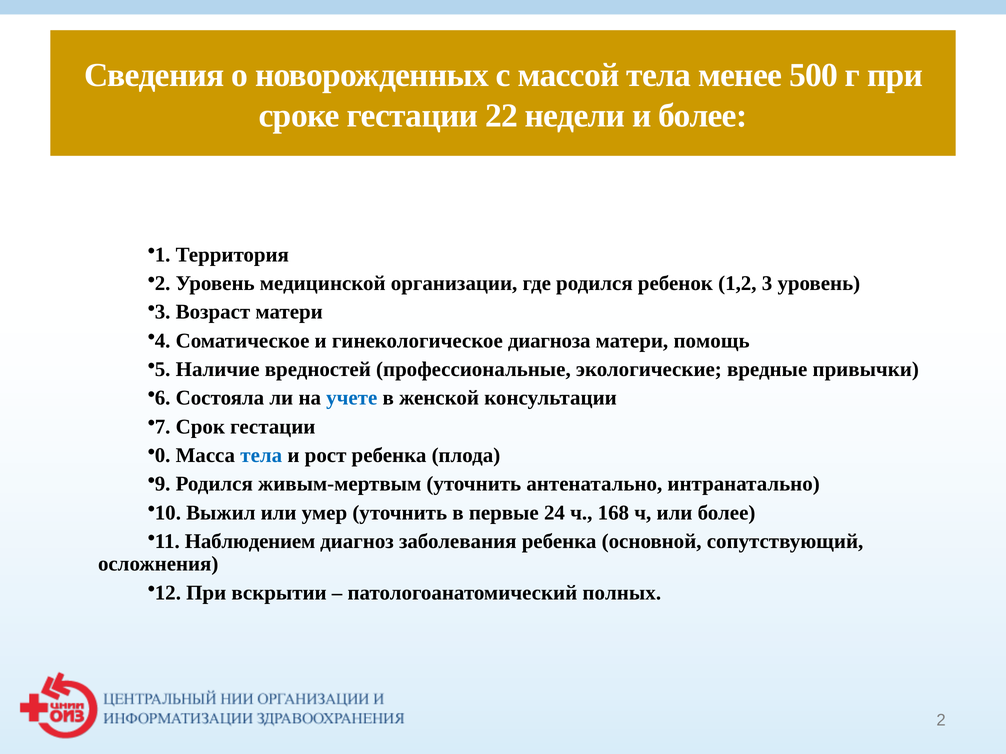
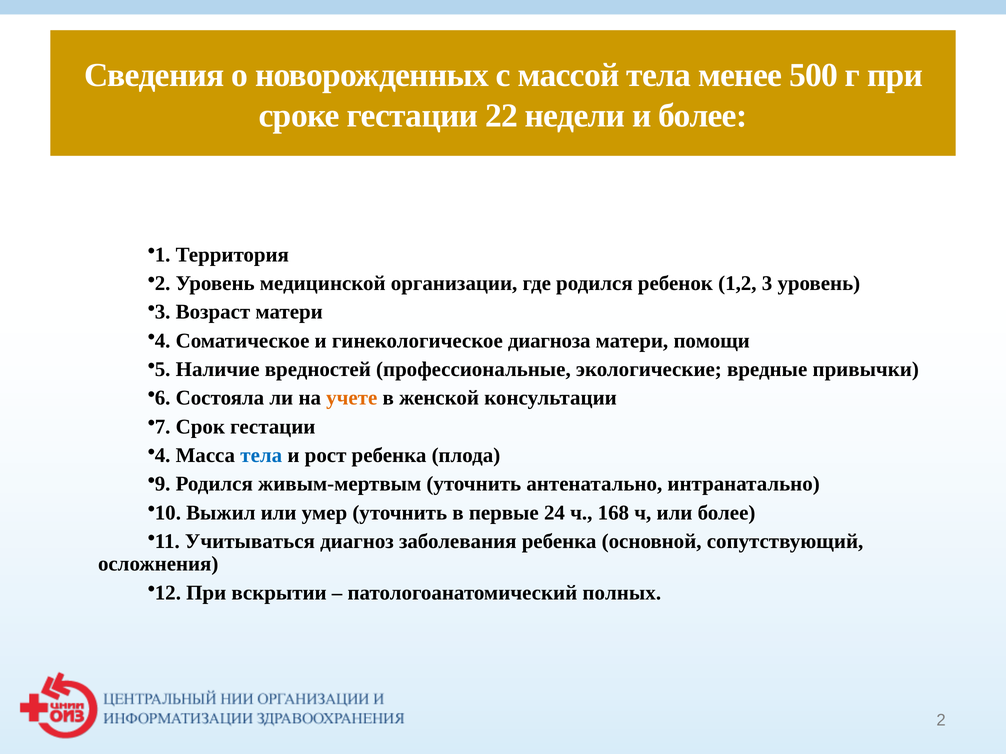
помощь: помощь -> помощи (712, 341)
учете colour: blue -> orange (352, 398)
0: 0 -> 4 (163, 456)
Наблюдением: Наблюдением -> Учитываться (250, 542)
